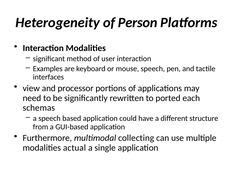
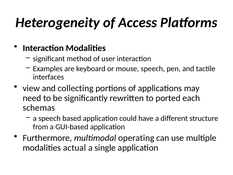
Person: Person -> Access (138, 23)
processor: processor -> collecting (76, 88)
collecting: collecting -> operating (136, 138)
